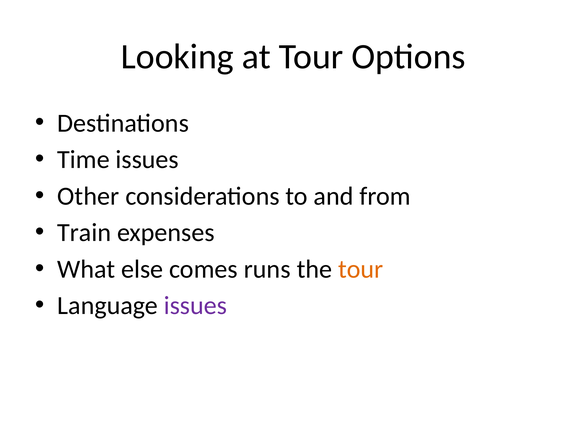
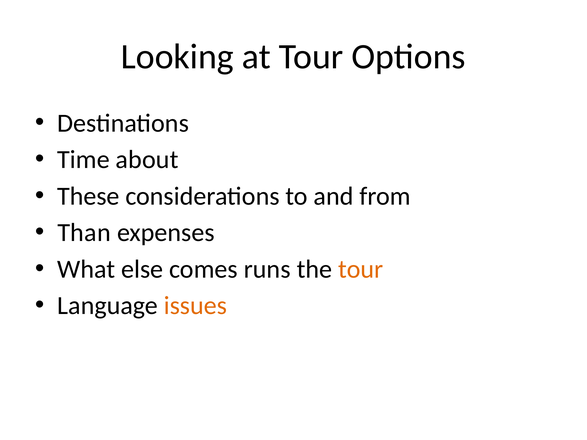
Time issues: issues -> about (147, 160)
Other: Other -> These (88, 196)
Train: Train -> Than (84, 233)
issues colour: purple -> orange (195, 306)
